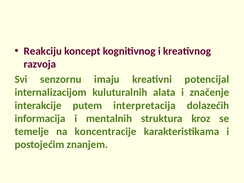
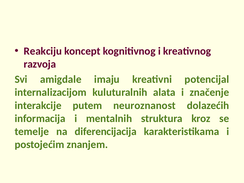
senzornu: senzornu -> amigdale (61, 79)
interpretacija: interpretacija -> neuroznanost (145, 105)
koncentracije: koncentracije -> diferencijacija (106, 131)
